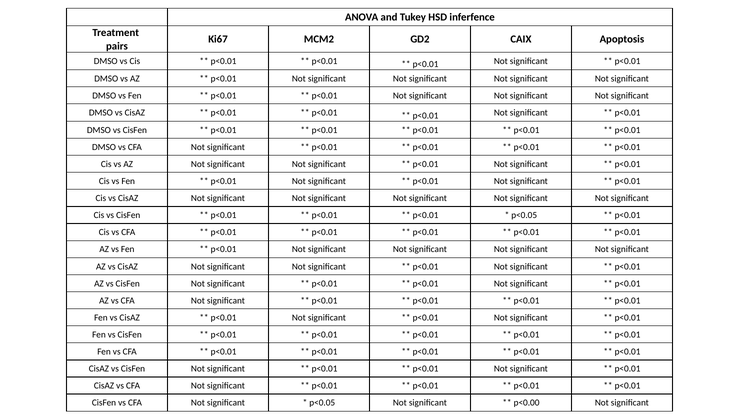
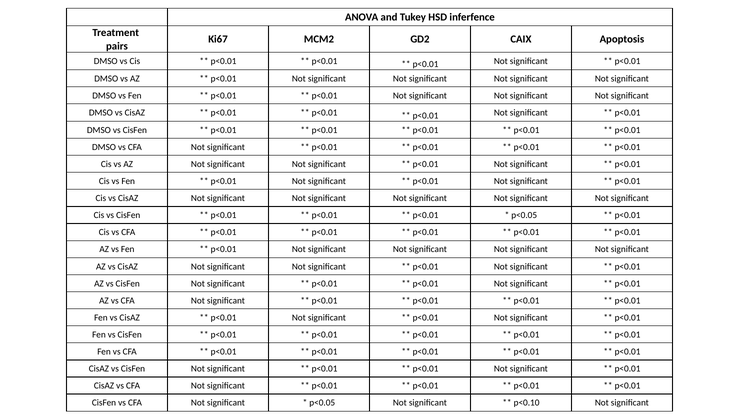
p<0.00: p<0.00 -> p<0.10 (527, 403)
